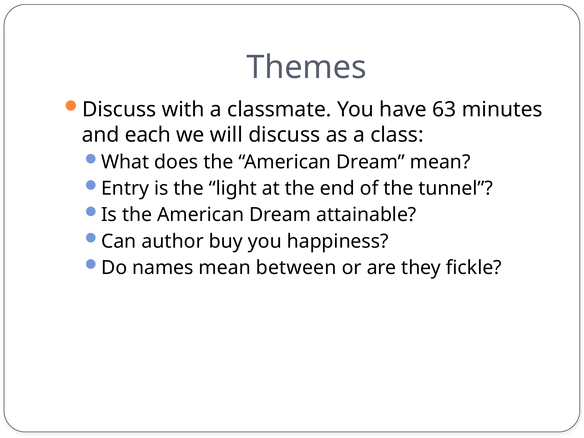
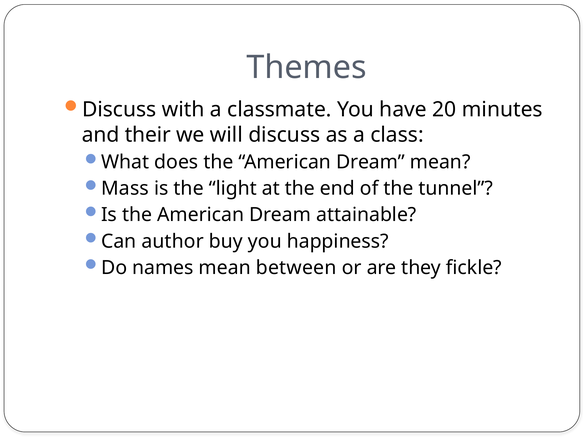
63: 63 -> 20 (444, 110)
each: each -> their (148, 135)
Entry: Entry -> Mass (125, 189)
